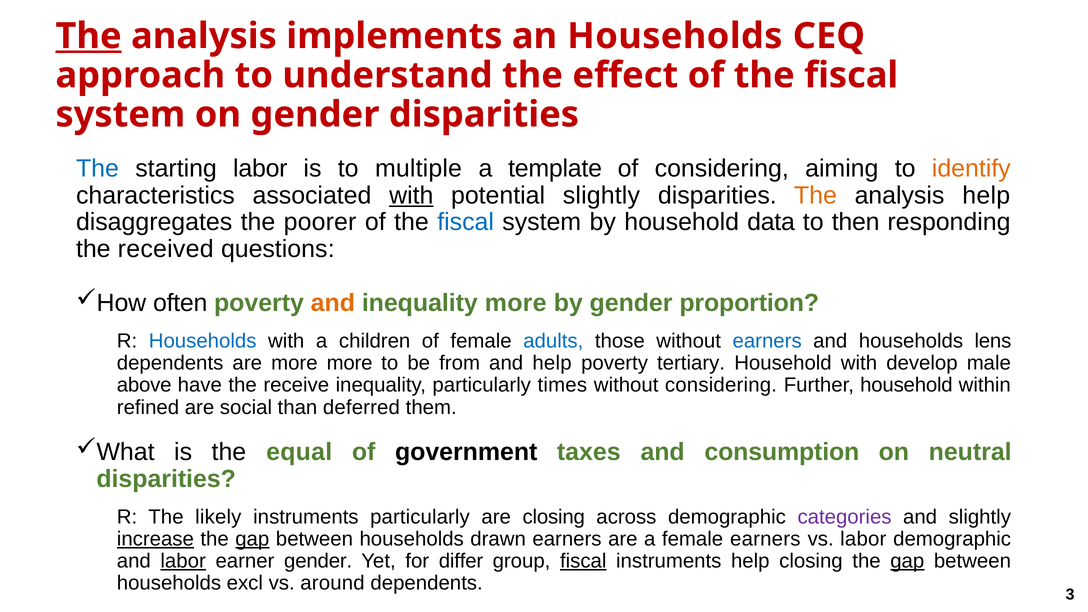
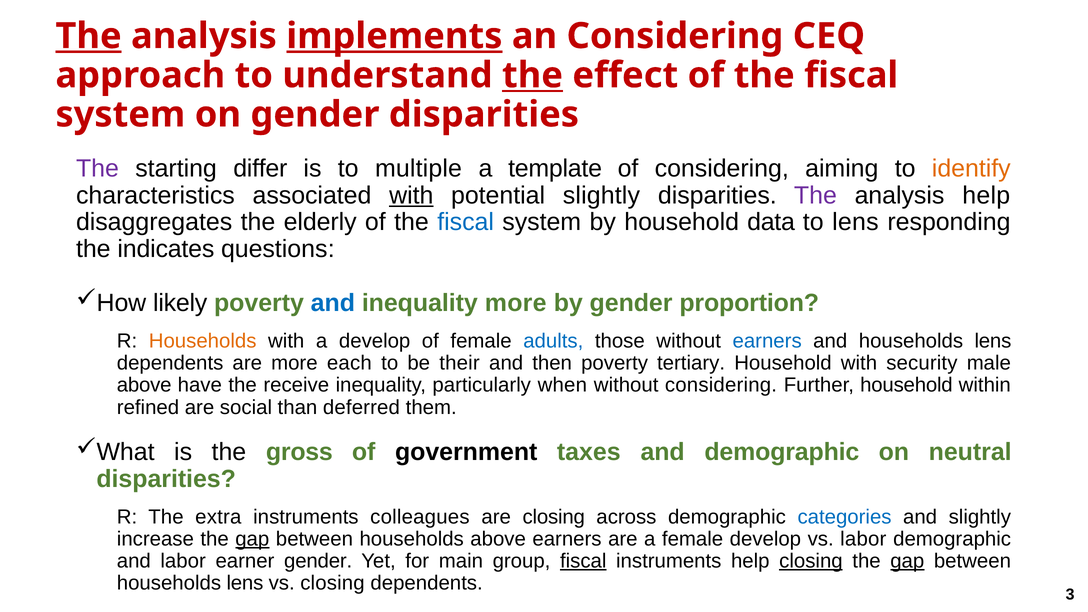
implements underline: none -> present (394, 36)
an Households: Households -> Considering (675, 36)
the underline: none -> present (532, 75)
The colour: blue -> purple (98, 168)
starting labor: labor -> differ (260, 168)
The colour: orange -> purple (815, 195)
poorer: poorer -> elderly (320, 222)
to then: then -> lens (855, 222)
received: received -> indicates (166, 249)
often: often -> likely (180, 303)
and colour: orange -> blue (333, 303)
Households colour: blue -> orange (203, 341)
a children: children -> develop (375, 341)
more more: more -> each (349, 363)
from: from -> their (460, 363)
and help: help -> then (552, 363)
develop: develop -> security (922, 363)
times: times -> when (562, 385)
equal: equal -> gross (299, 452)
and consumption: consumption -> demographic (782, 452)
likely: likely -> extra (218, 517)
instruments particularly: particularly -> colleagues (420, 517)
categories colour: purple -> blue (845, 517)
increase underline: present -> none (155, 539)
households drawn: drawn -> above (498, 539)
female earners: earners -> develop (765, 539)
labor underline: present -> none (183, 561)
differ: differ -> main (461, 561)
closing underline: none -> present (811, 561)
excl: excl -> lens (245, 583)
vs around: around -> closing (332, 583)
